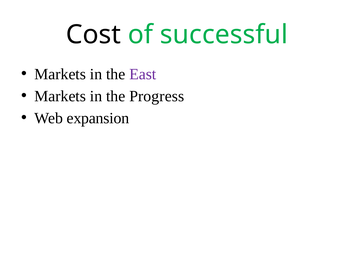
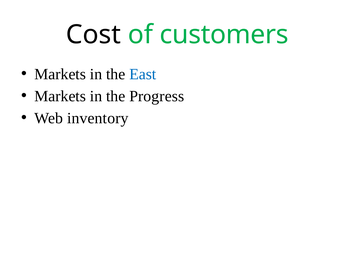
successful: successful -> customers (224, 35)
East colour: purple -> blue (143, 74)
expansion: expansion -> inventory (98, 118)
